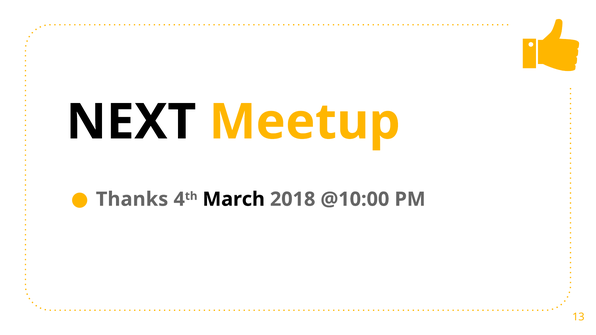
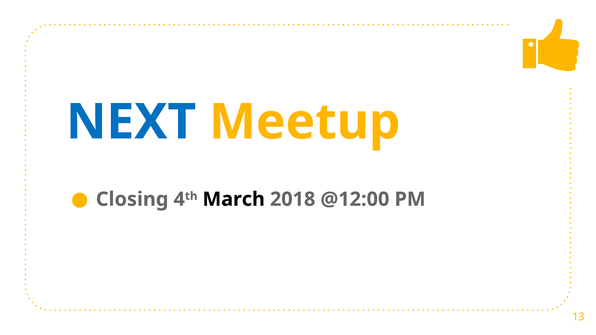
NEXT colour: black -> blue (131, 122)
Thanks: Thanks -> Closing (132, 199)
@10:00: @10:00 -> @12:00 (355, 199)
